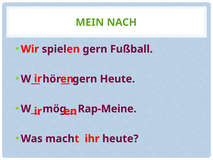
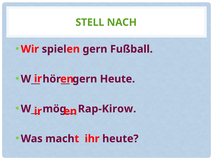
MEIN: MEIN -> STELL (90, 22)
Rap-Meine: Rap-Meine -> Rap-Kirow (107, 109)
